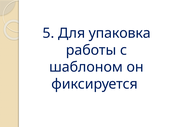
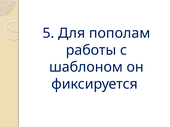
упаковка: упаковка -> пополам (120, 33)
